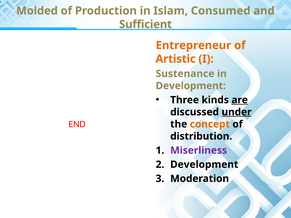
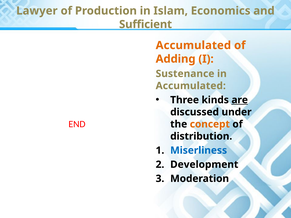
Molded: Molded -> Lawyer (37, 11)
Consumed: Consumed -> Economics (221, 11)
Entrepreneur: Entrepreneur -> Accumulated (193, 45)
Artistic: Artistic -> Adding (176, 59)
Development: Development -> Accumulated (191, 86)
under underline: present -> none (237, 112)
Miserliness colour: purple -> blue (199, 151)
